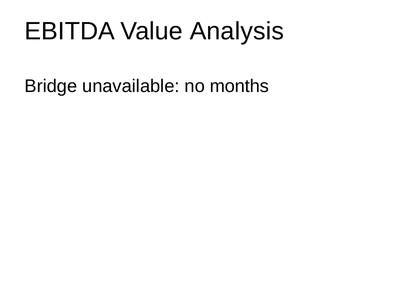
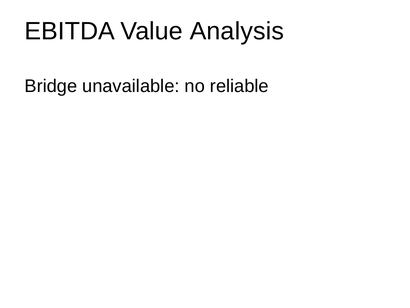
months: months -> reliable (239, 86)
